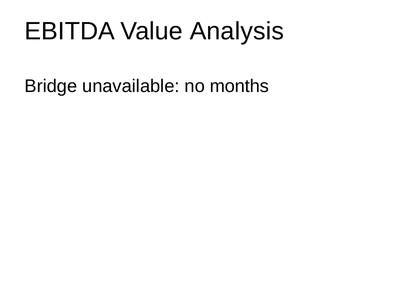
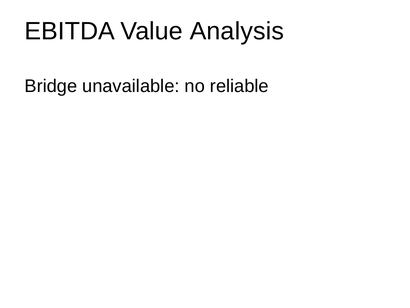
months: months -> reliable (239, 86)
